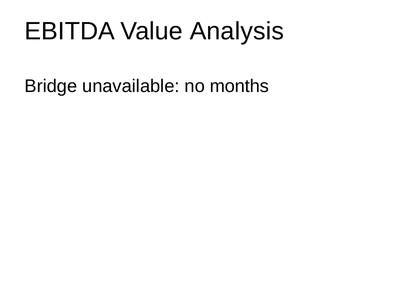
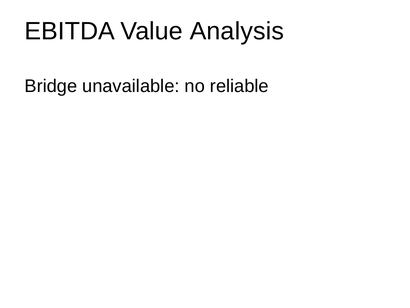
months: months -> reliable (239, 86)
